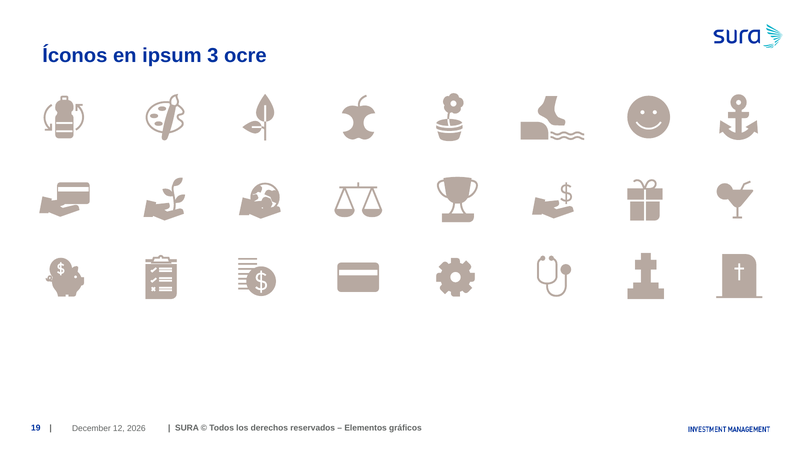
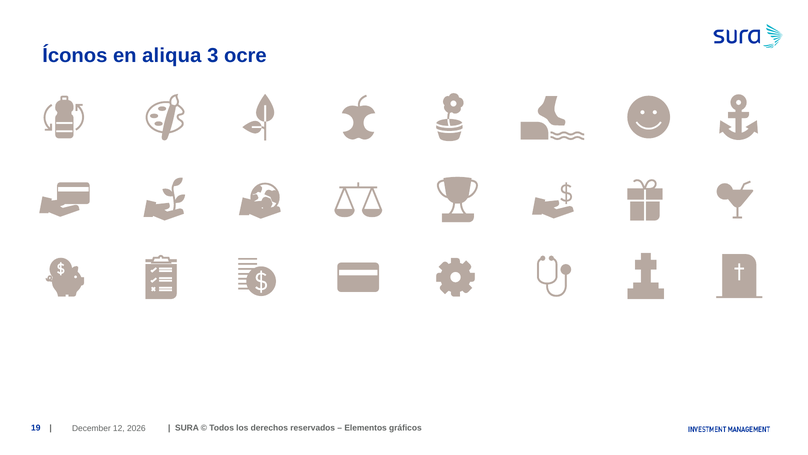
ipsum: ipsum -> aliqua (172, 55)
